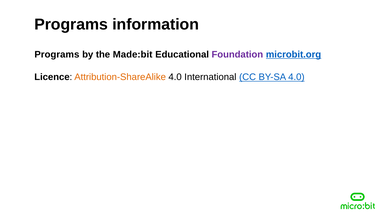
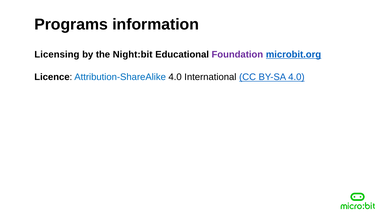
Programs: Programs -> Licensing (57, 54)
Made:bit: Made:bit -> Night:bit (133, 54)
Attribution-ShareAlike colour: orange -> blue (120, 77)
